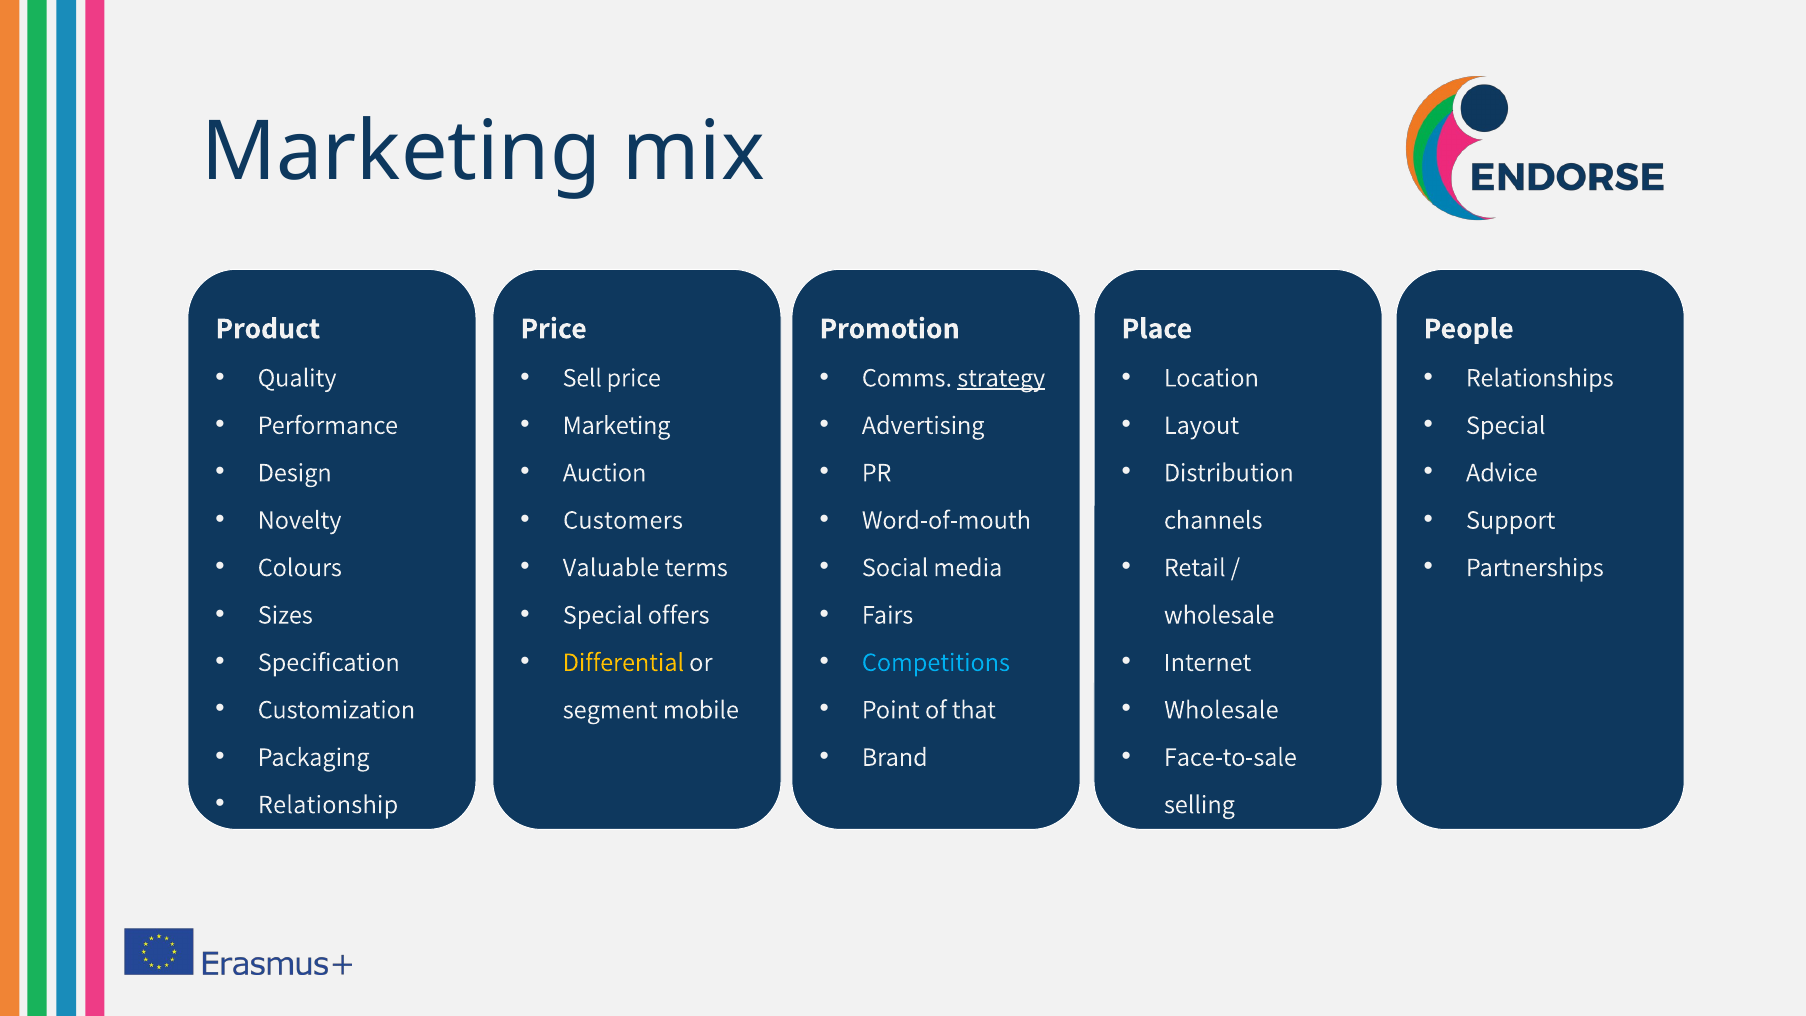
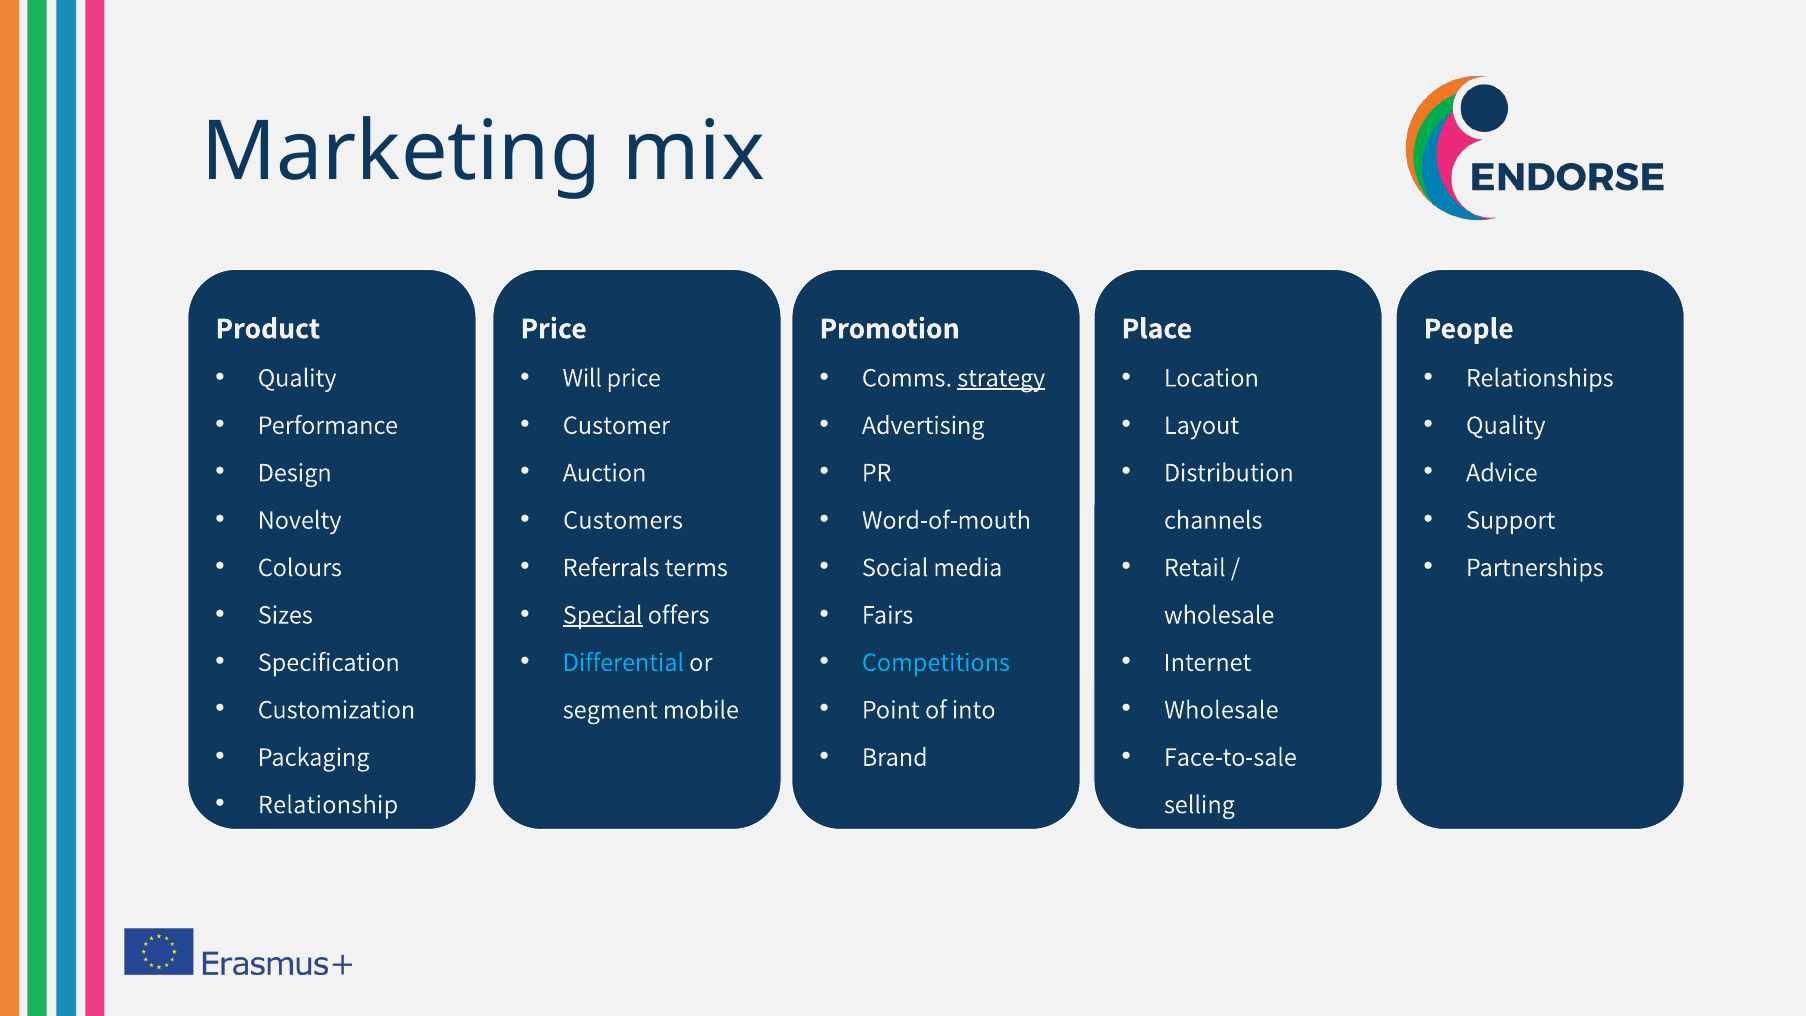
Sell: Sell -> Will (582, 378)
Marketing: Marketing -> Customer (616, 425)
Special: Special -> Quality (1506, 425)
Valuable: Valuable -> Referrals (611, 567)
Special underline: none -> present (603, 615)
Differential colour: yellow -> light blue (623, 662)
that: that -> into (974, 710)
